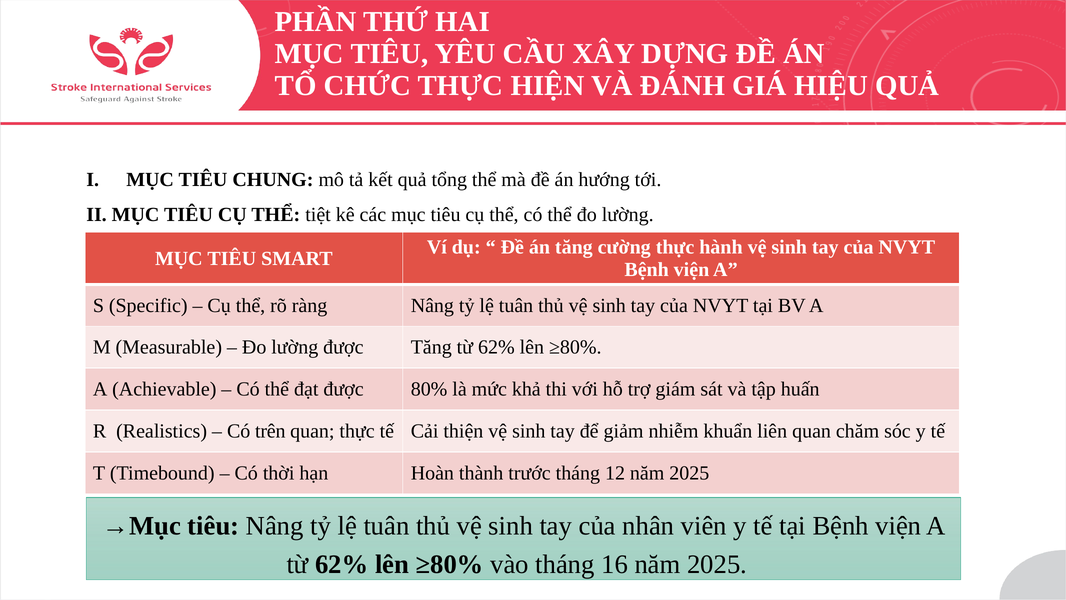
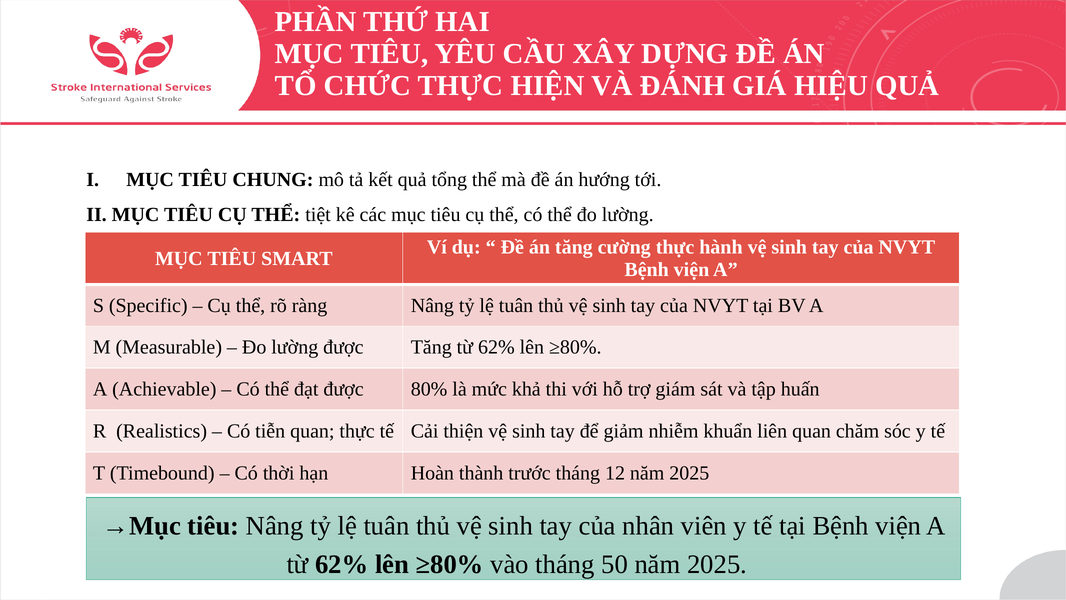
trên: trên -> tiễn (270, 431)
16: 16 -> 50 (615, 564)
